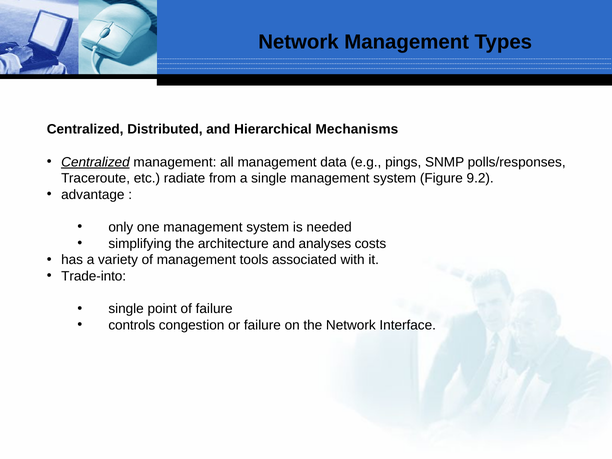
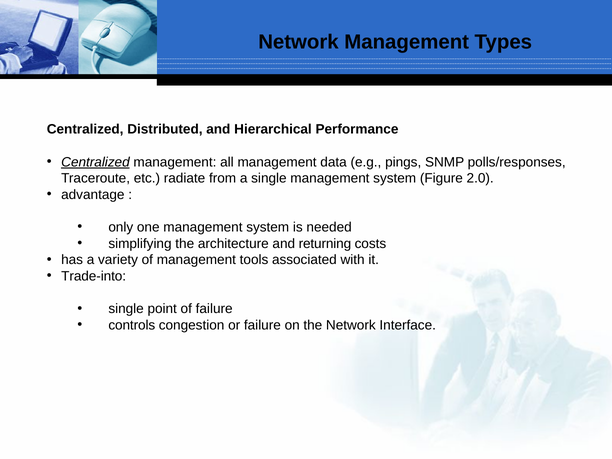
Mechanisms: Mechanisms -> Performance (357, 129)
9.2: 9.2 -> 2.0 (480, 178)
analyses: analyses -> returning (325, 244)
